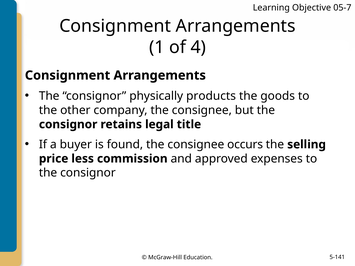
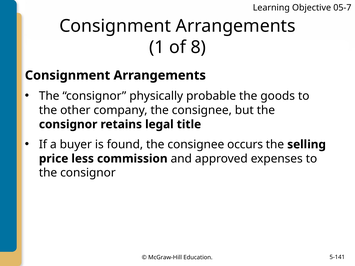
4: 4 -> 8 (198, 47)
products: products -> probable (211, 96)
